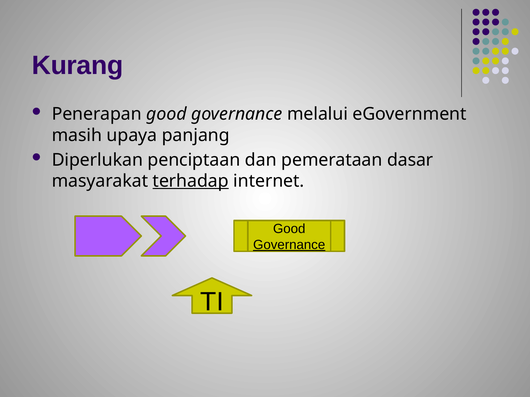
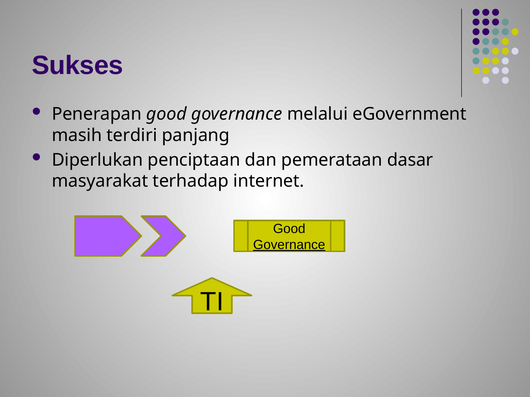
Kurang: Kurang -> Sukses (78, 65)
upaya: upaya -> terdiri (132, 135)
terhadap underline: present -> none (191, 181)
